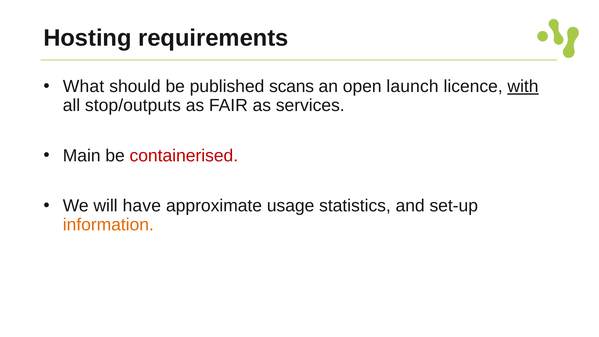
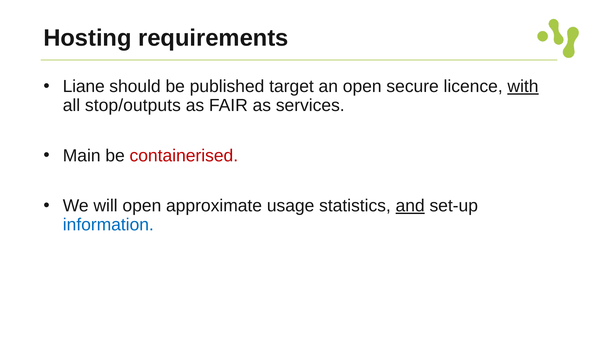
What: What -> Liane (84, 86)
scans: scans -> target (291, 86)
launch: launch -> secure (413, 86)
will have: have -> open (142, 206)
and underline: none -> present (410, 206)
information colour: orange -> blue (108, 225)
